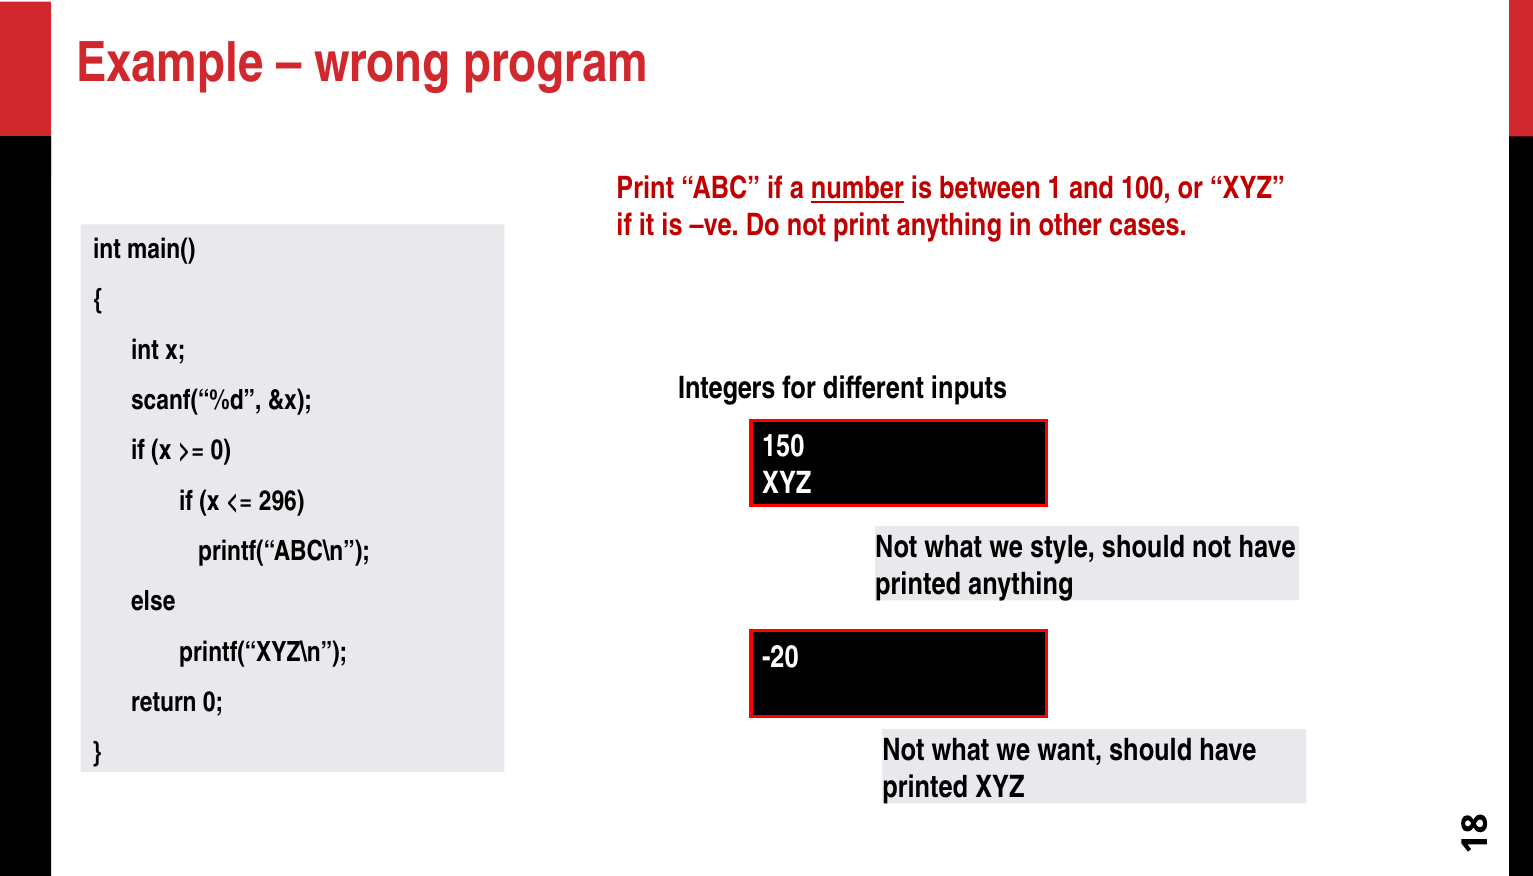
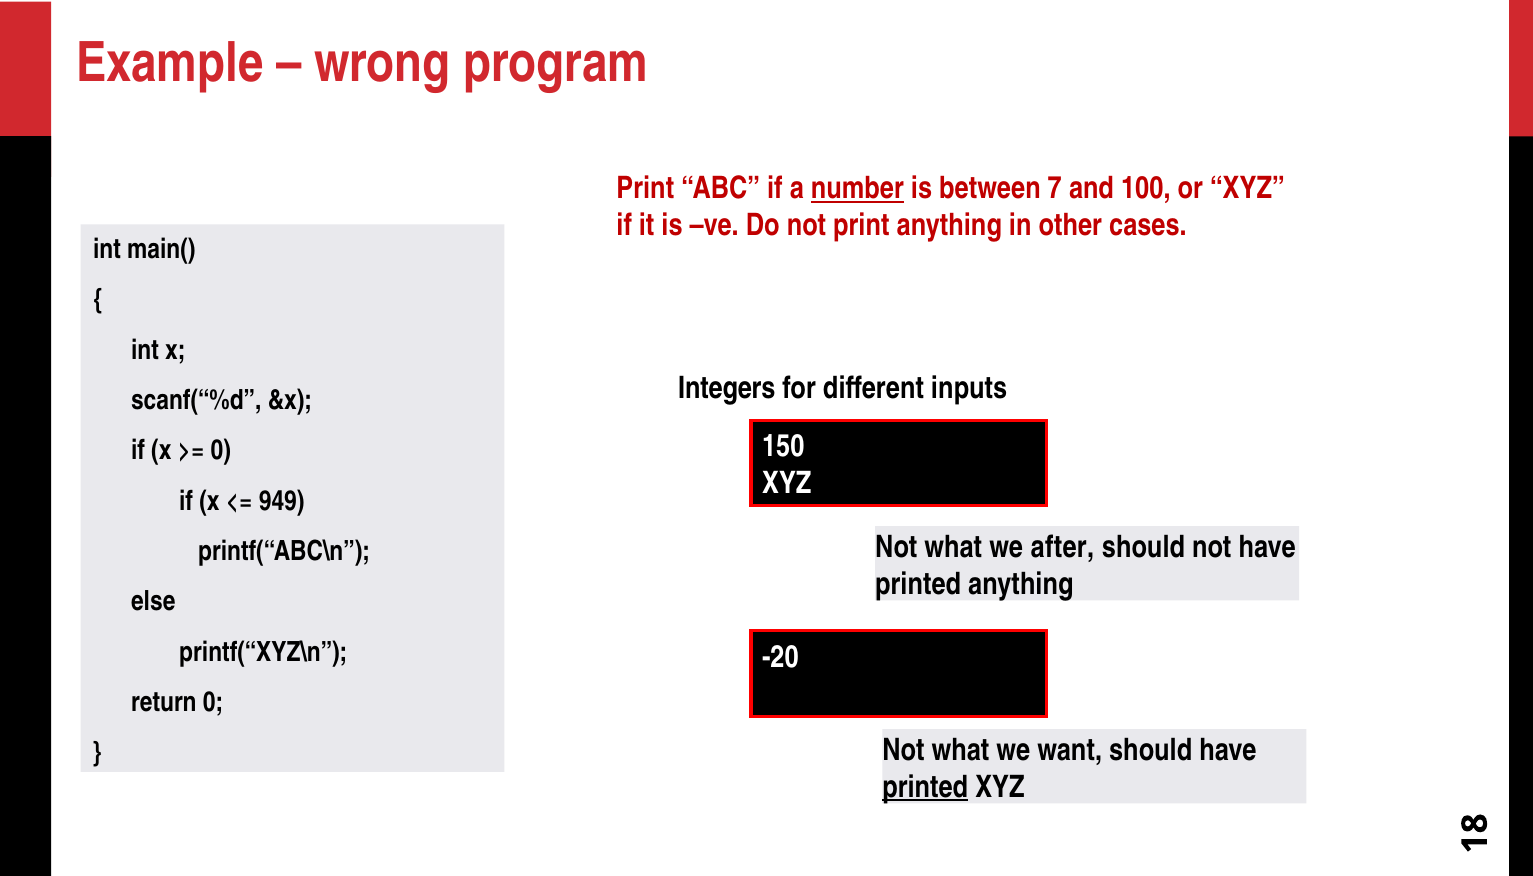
between 1: 1 -> 7 (1055, 188)
296: 296 -> 949 (282, 501)
style: style -> after (1062, 547)
printed underline: none -> present (925, 787)
